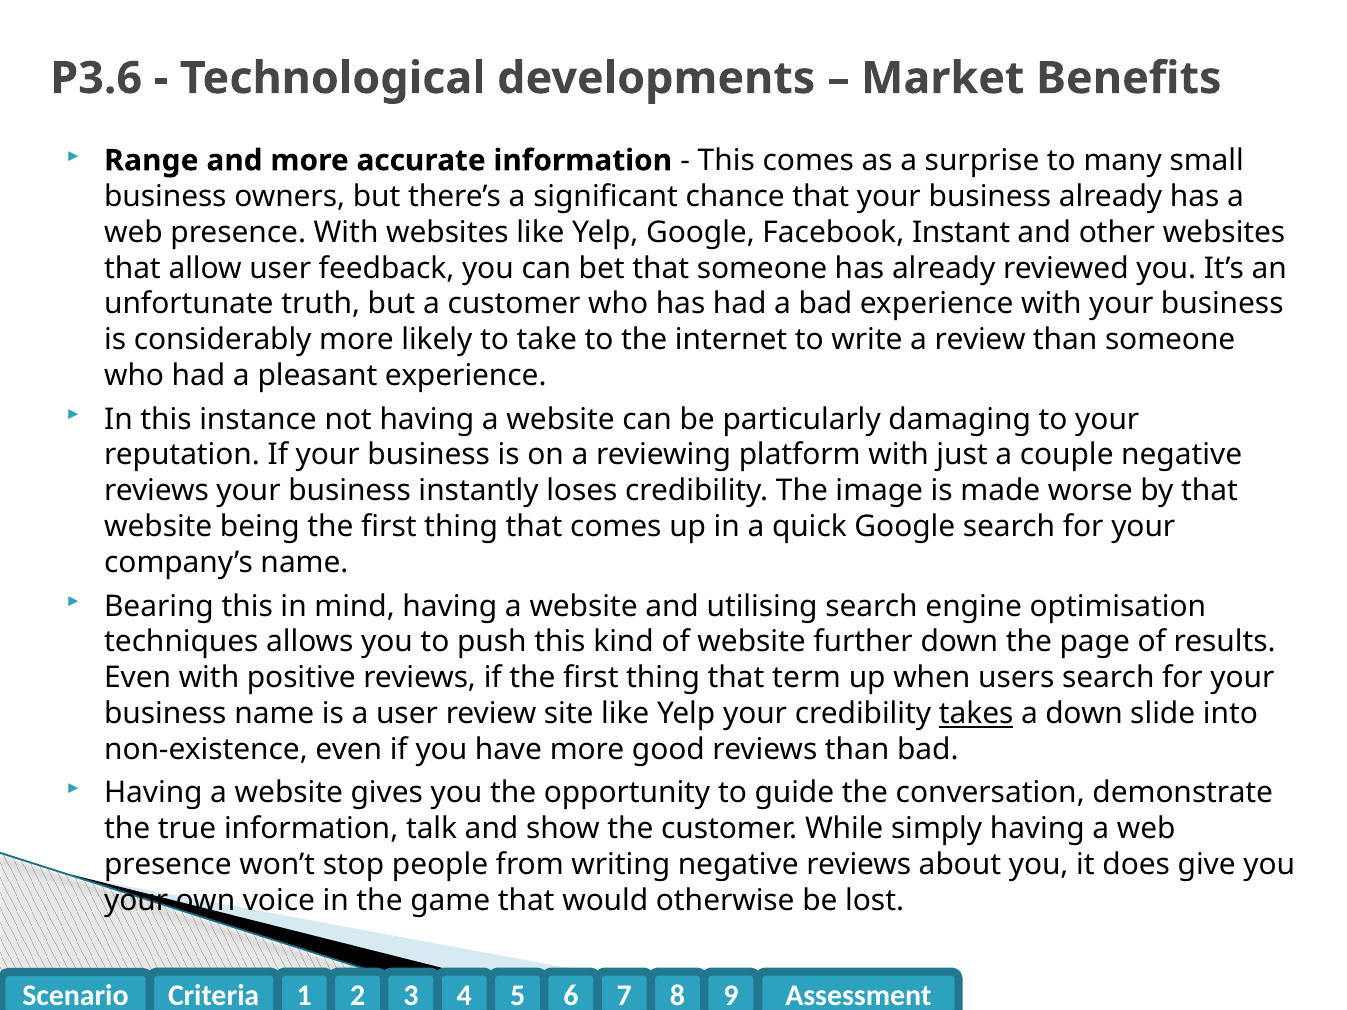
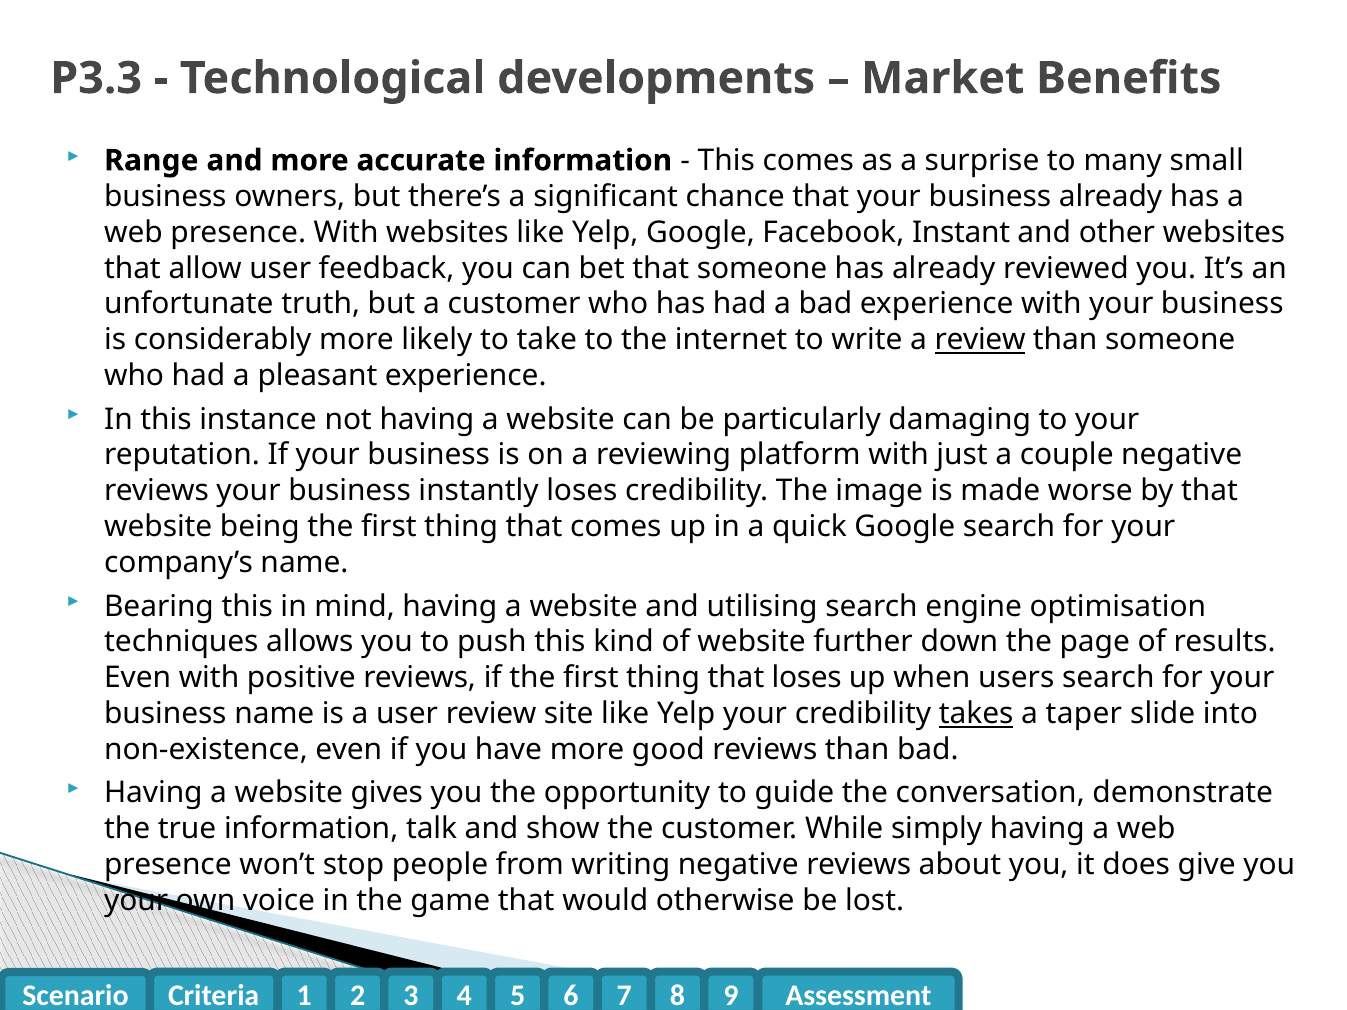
P3.6: P3.6 -> P3.3 (96, 78)
review underline: none -> present (980, 340)
that term: term -> loses (807, 678)
a down: down -> taper (1084, 714)
